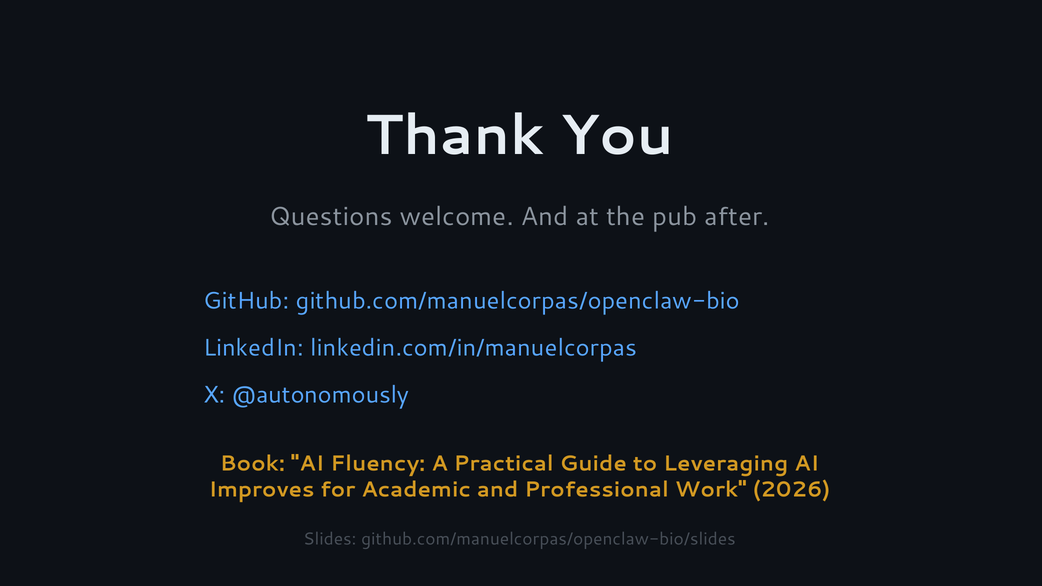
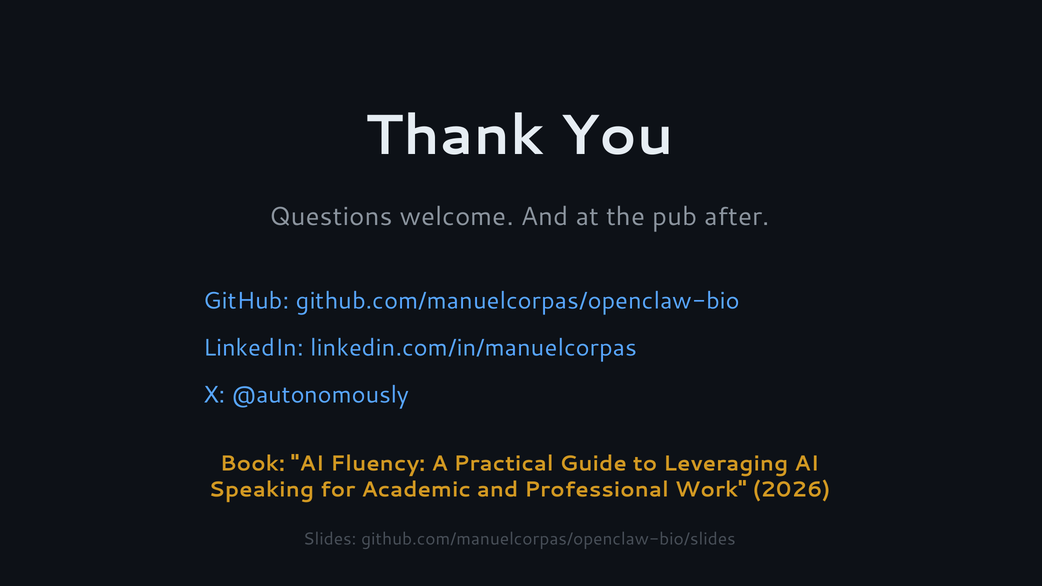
Improves: Improves -> Speaking (261, 490)
